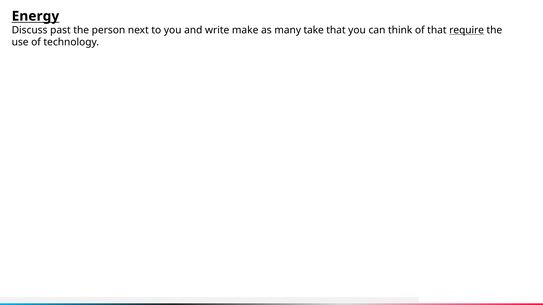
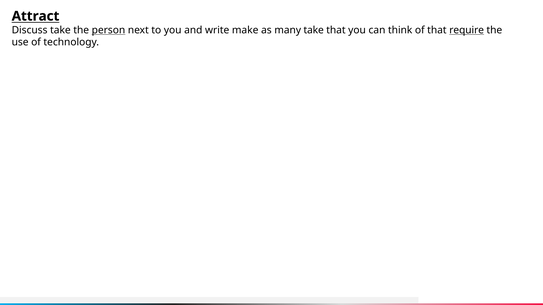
Energy: Energy -> Attract (36, 16)
Discuss past: past -> take (60, 30)
person underline: none -> present (108, 30)
